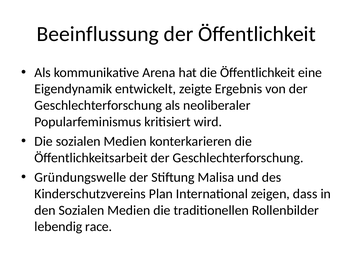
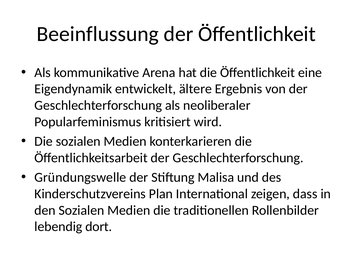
zeigte: zeigte -> ältere (196, 89)
race: race -> dort (99, 227)
